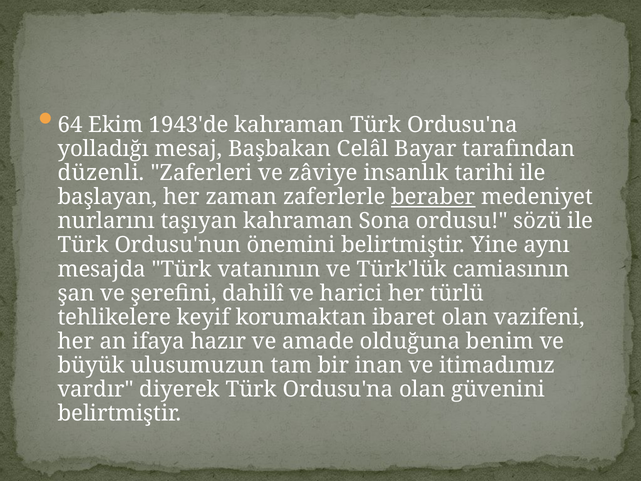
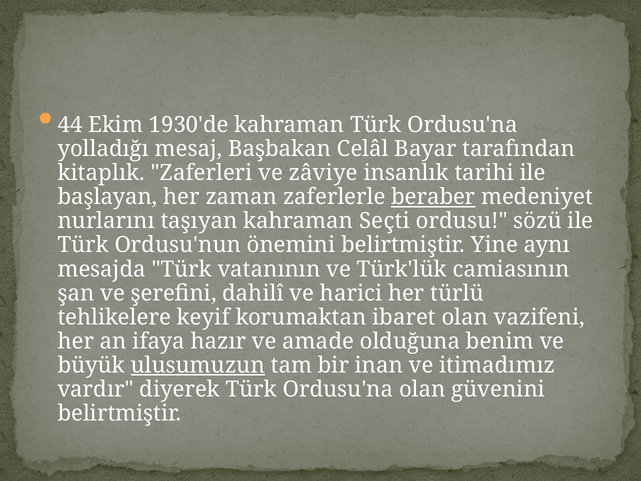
64: 64 -> 44 (70, 125)
1943'de: 1943'de -> 1930'de (189, 125)
düzenli: düzenli -> kitaplık (101, 173)
Sona: Sona -> Seçti (384, 221)
ulusumuzun underline: none -> present (198, 365)
